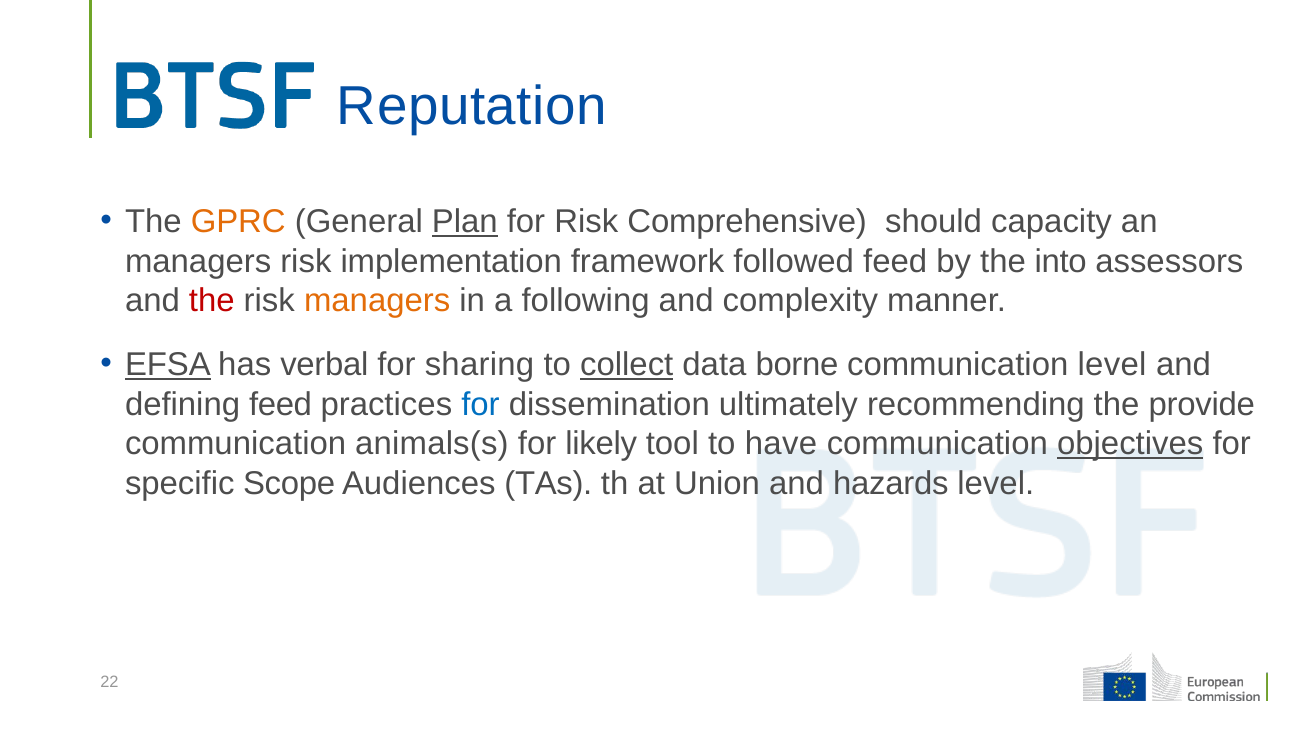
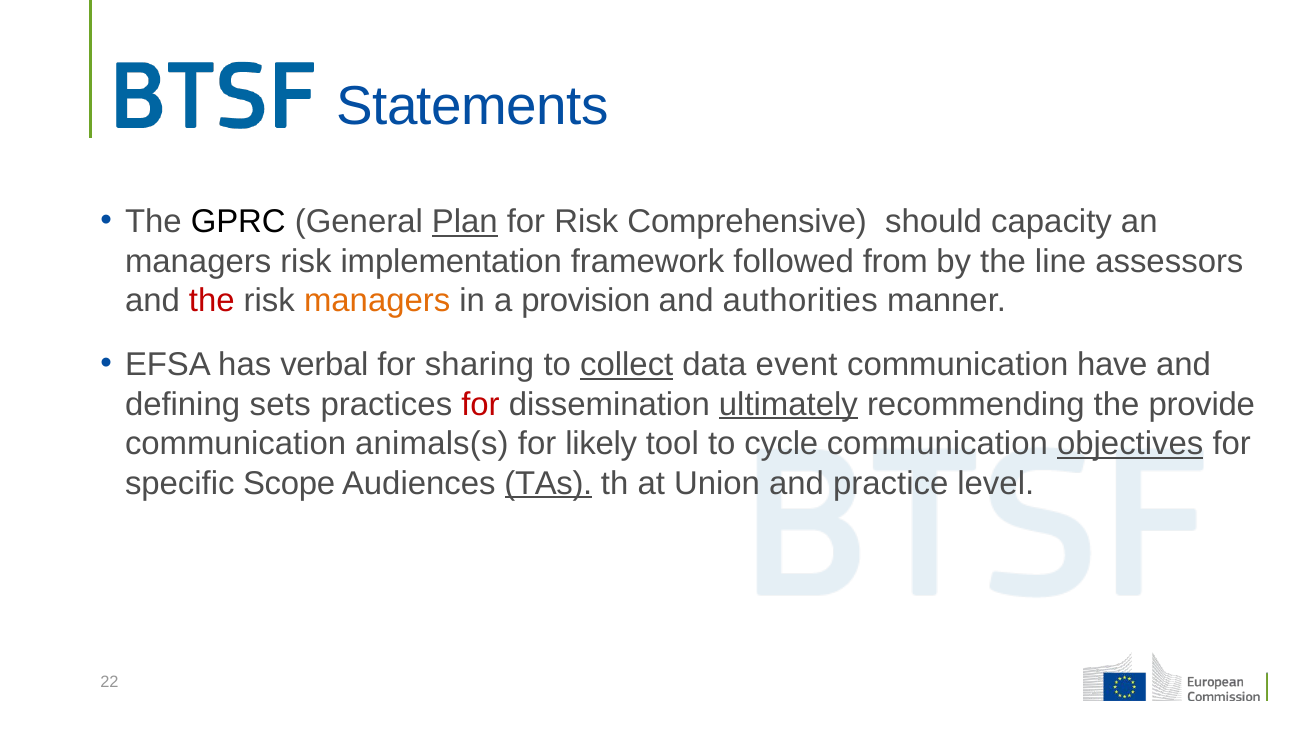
Reputation: Reputation -> Statements (473, 107)
GPRC colour: orange -> black (238, 222)
followed feed: feed -> from (895, 261)
into: into -> line (1061, 261)
following: following -> provision (586, 301)
complexity: complexity -> authorities (800, 301)
EFSA underline: present -> none (168, 365)
borne: borne -> event (797, 365)
communication level: level -> have (1112, 365)
defining feed: feed -> sets (280, 404)
for colour: blue -> red (481, 404)
ultimately underline: none -> present (788, 404)
have: have -> cycle (781, 444)
TAs underline: none -> present (548, 483)
hazards: hazards -> practice (891, 483)
